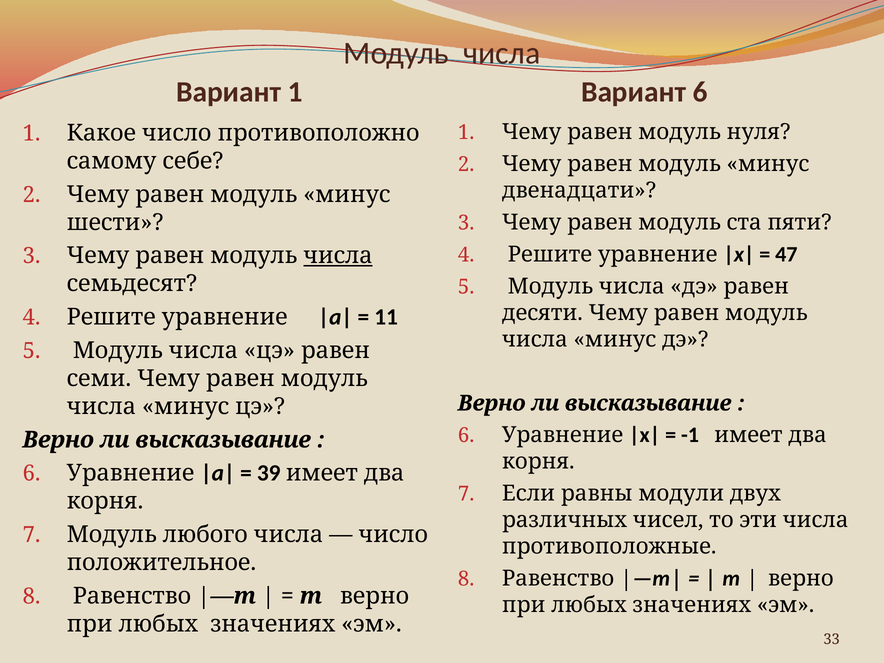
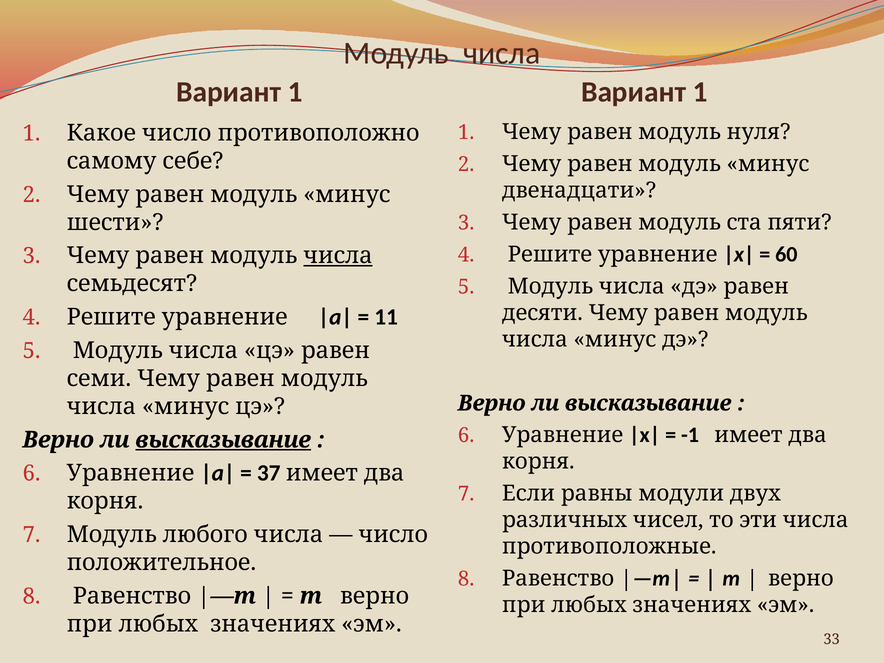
1 Вариант 6: 6 -> 1 (700, 92)
47: 47 -> 60 (786, 254)
высказывание underline: none -> present (223, 440)
39: 39 -> 37 (269, 473)
